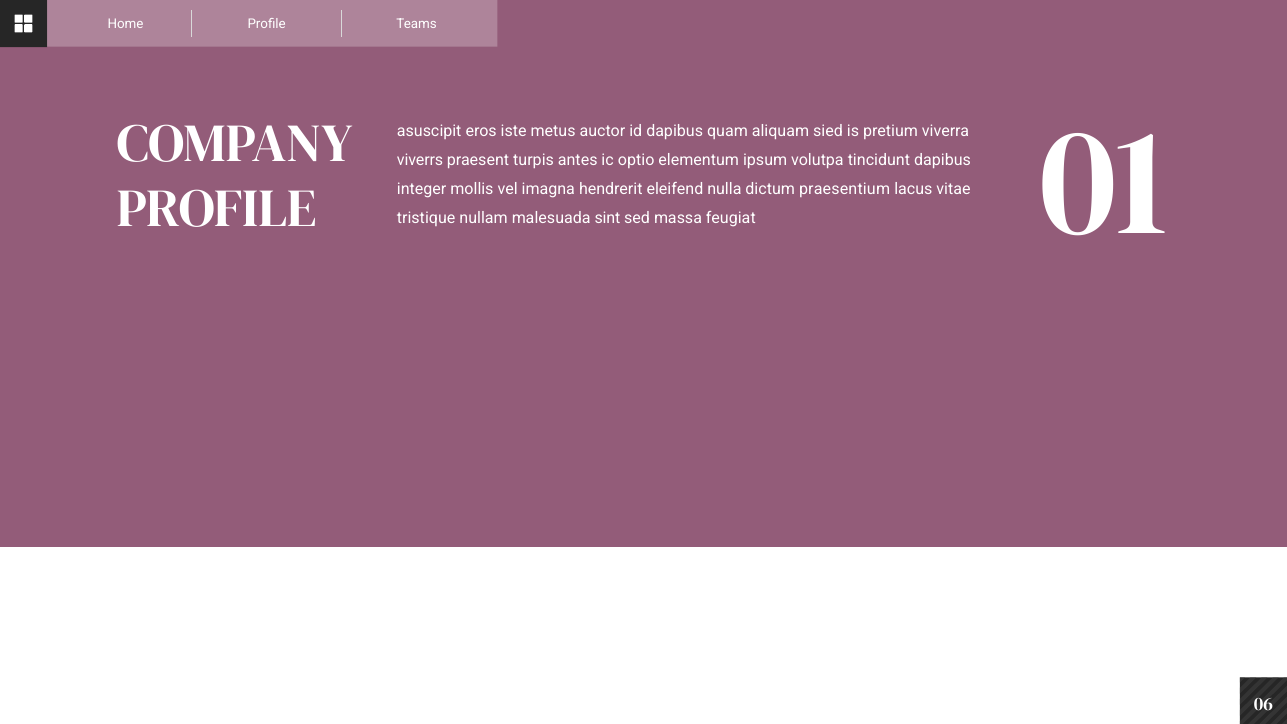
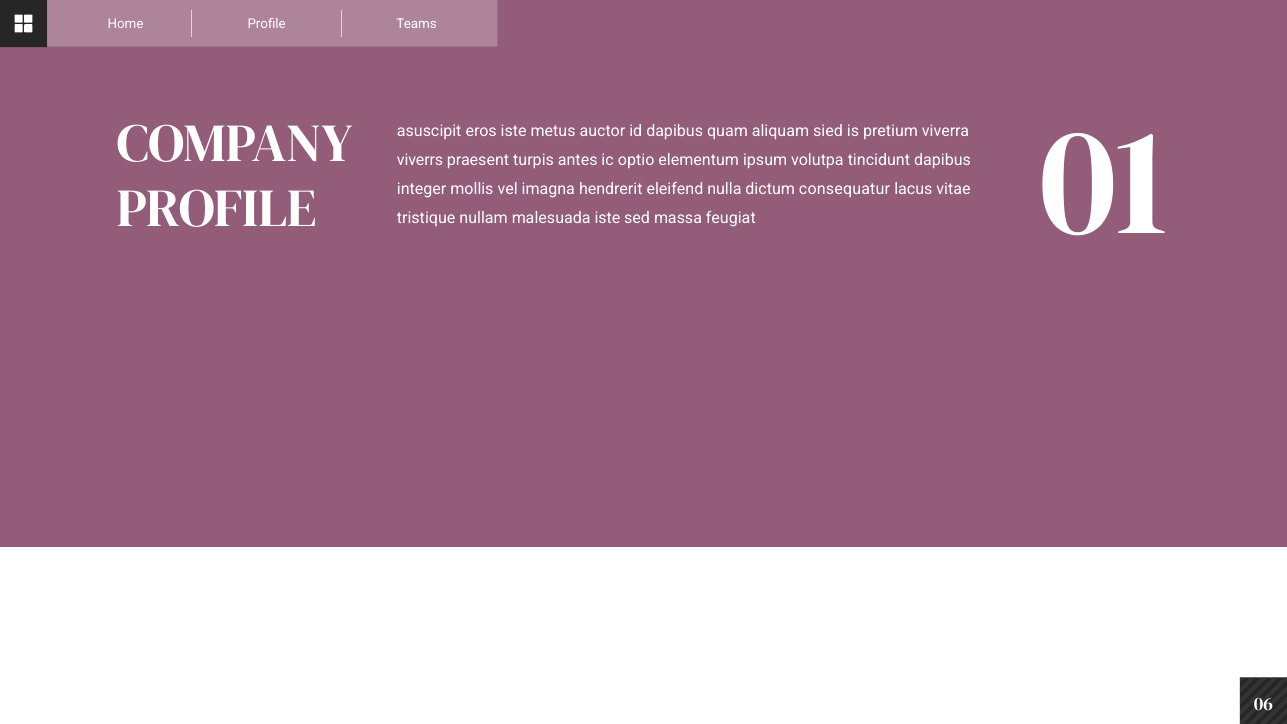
praesentium: praesentium -> consequatur (845, 189)
malesuada sint: sint -> iste (607, 218)
